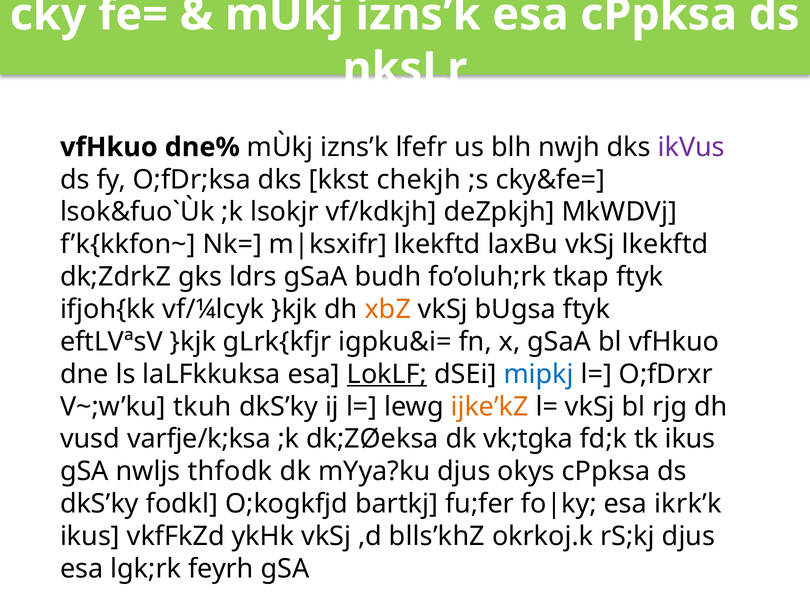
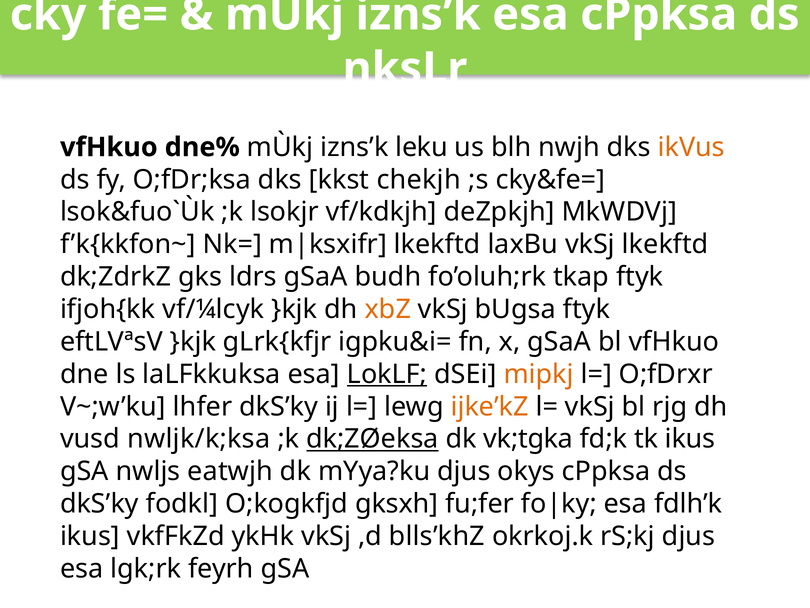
lfefr: lfefr -> leku (422, 147)
ikVus colour: purple -> orange (691, 147)
mipkj colour: blue -> orange (539, 374)
tkuh: tkuh -> lhfer (203, 406)
varfje/k;ksa: varfje/k;ksa -> nwljk/k;ksa (199, 439)
dk;ZØeksa underline: none -> present (372, 439)
thfodk: thfodk -> eatwjh (230, 471)
bartkj: bartkj -> gksxh (397, 503)
ikrk’k: ikrk’k -> fdlh’k (688, 503)
